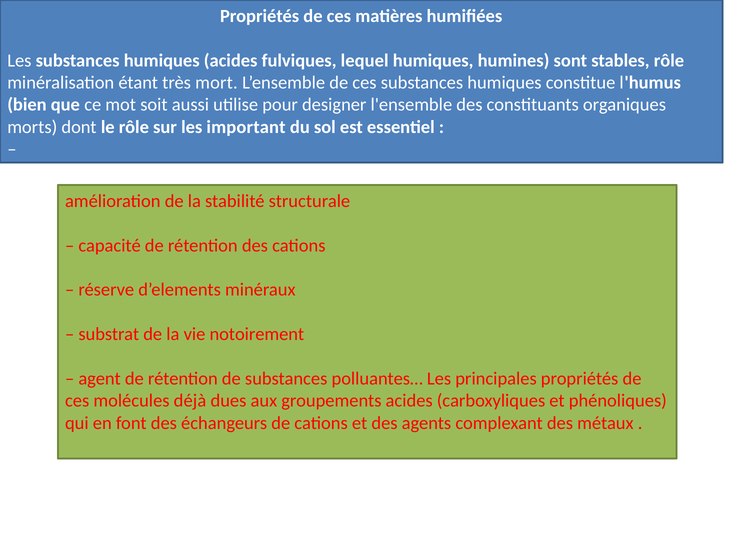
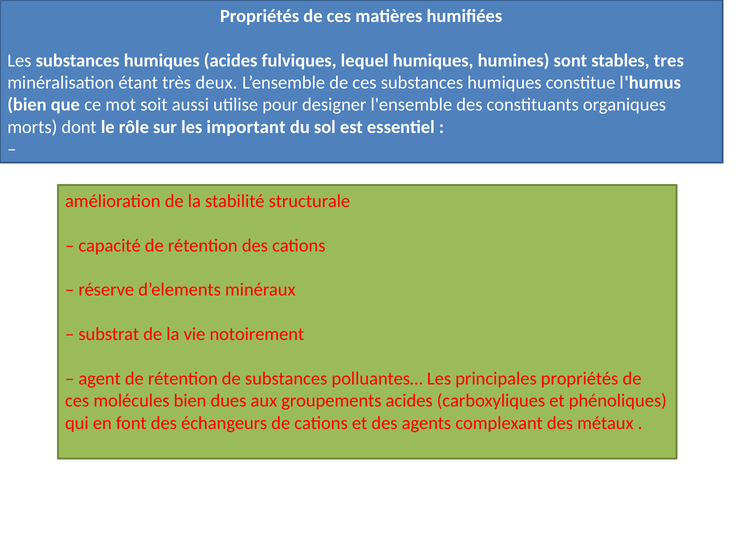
stables rôle: rôle -> tres (669, 60)
mort: mort -> deux (216, 83)
molécules déjà: déjà -> bien (190, 401)
